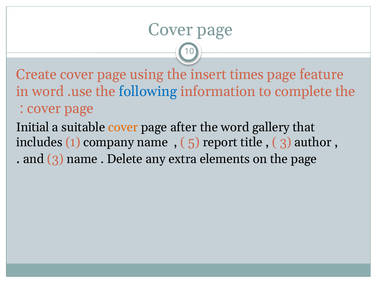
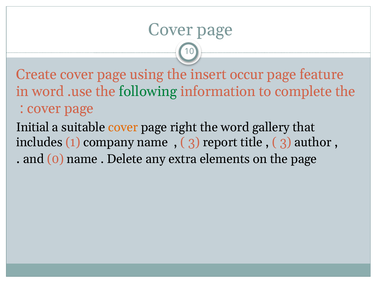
times: times -> occur (247, 74)
following colour: blue -> green (148, 91)
after: after -> right (184, 127)
5: 5 -> 3 (194, 142)
and 3: 3 -> 0 (55, 159)
